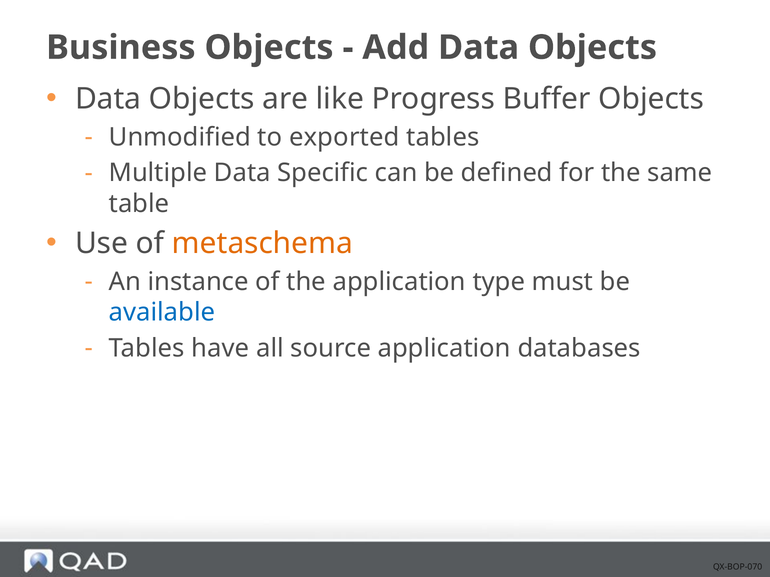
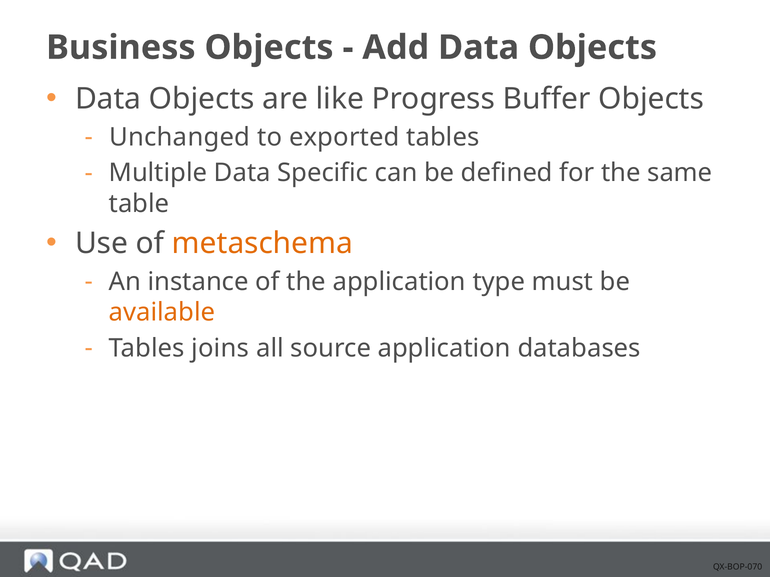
Unmodified: Unmodified -> Unchanged (180, 137)
available colour: blue -> orange (162, 313)
have: have -> joins (220, 349)
